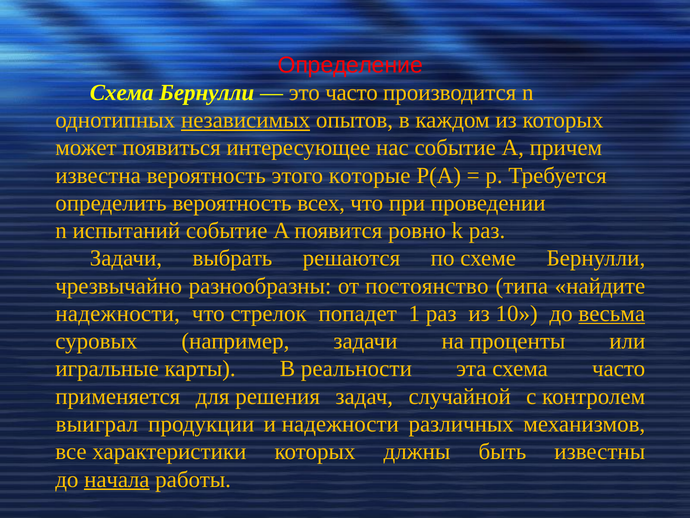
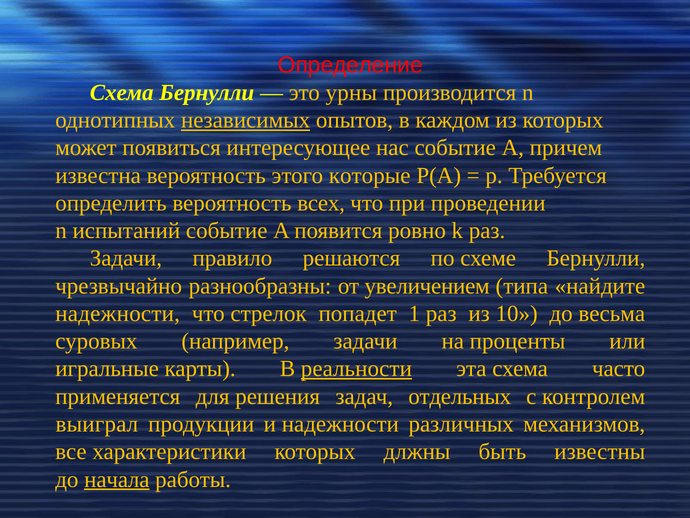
это часто: часто -> урны (351, 93)
выбрать: выбрать -> правило (232, 258)
постоянство: постоянство -> увеличением (427, 286)
весьма underline: present -> none (612, 313)
реальности underline: none -> present (356, 369)
случайной: случайной -> отдельных (460, 396)
